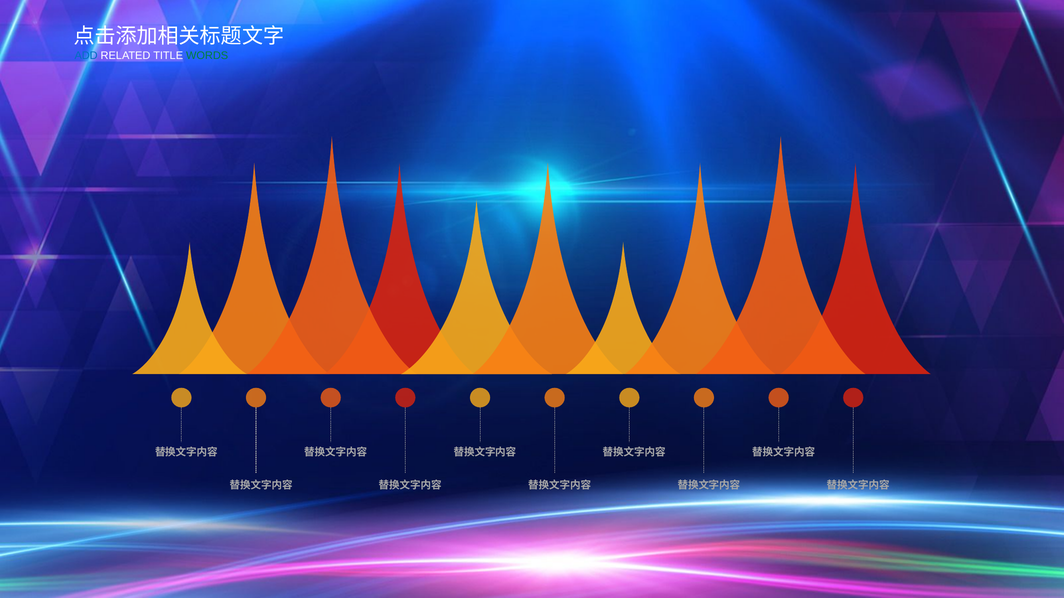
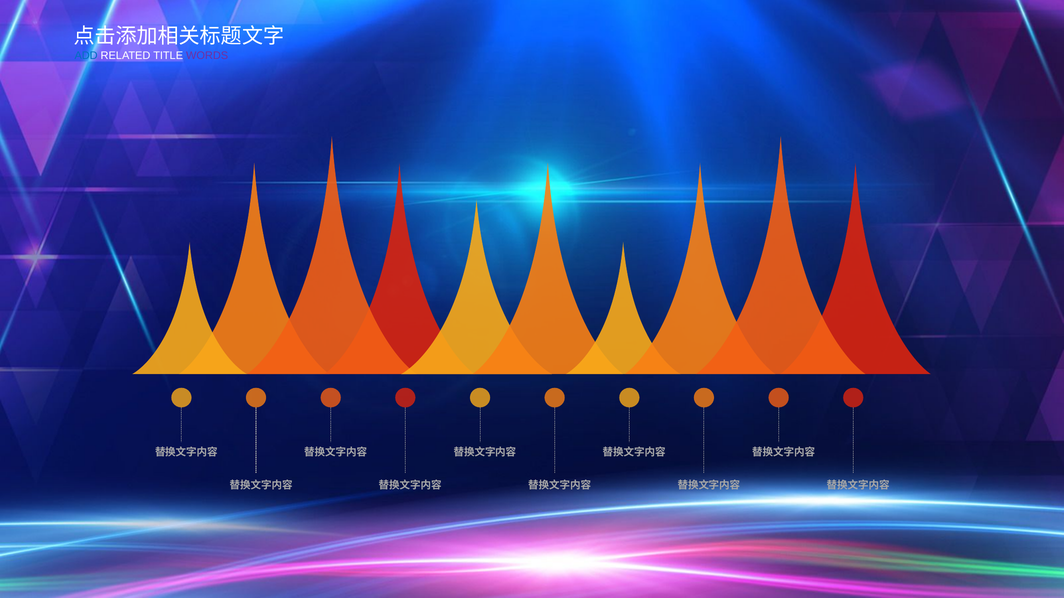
WORDS colour: green -> purple (207, 56)
